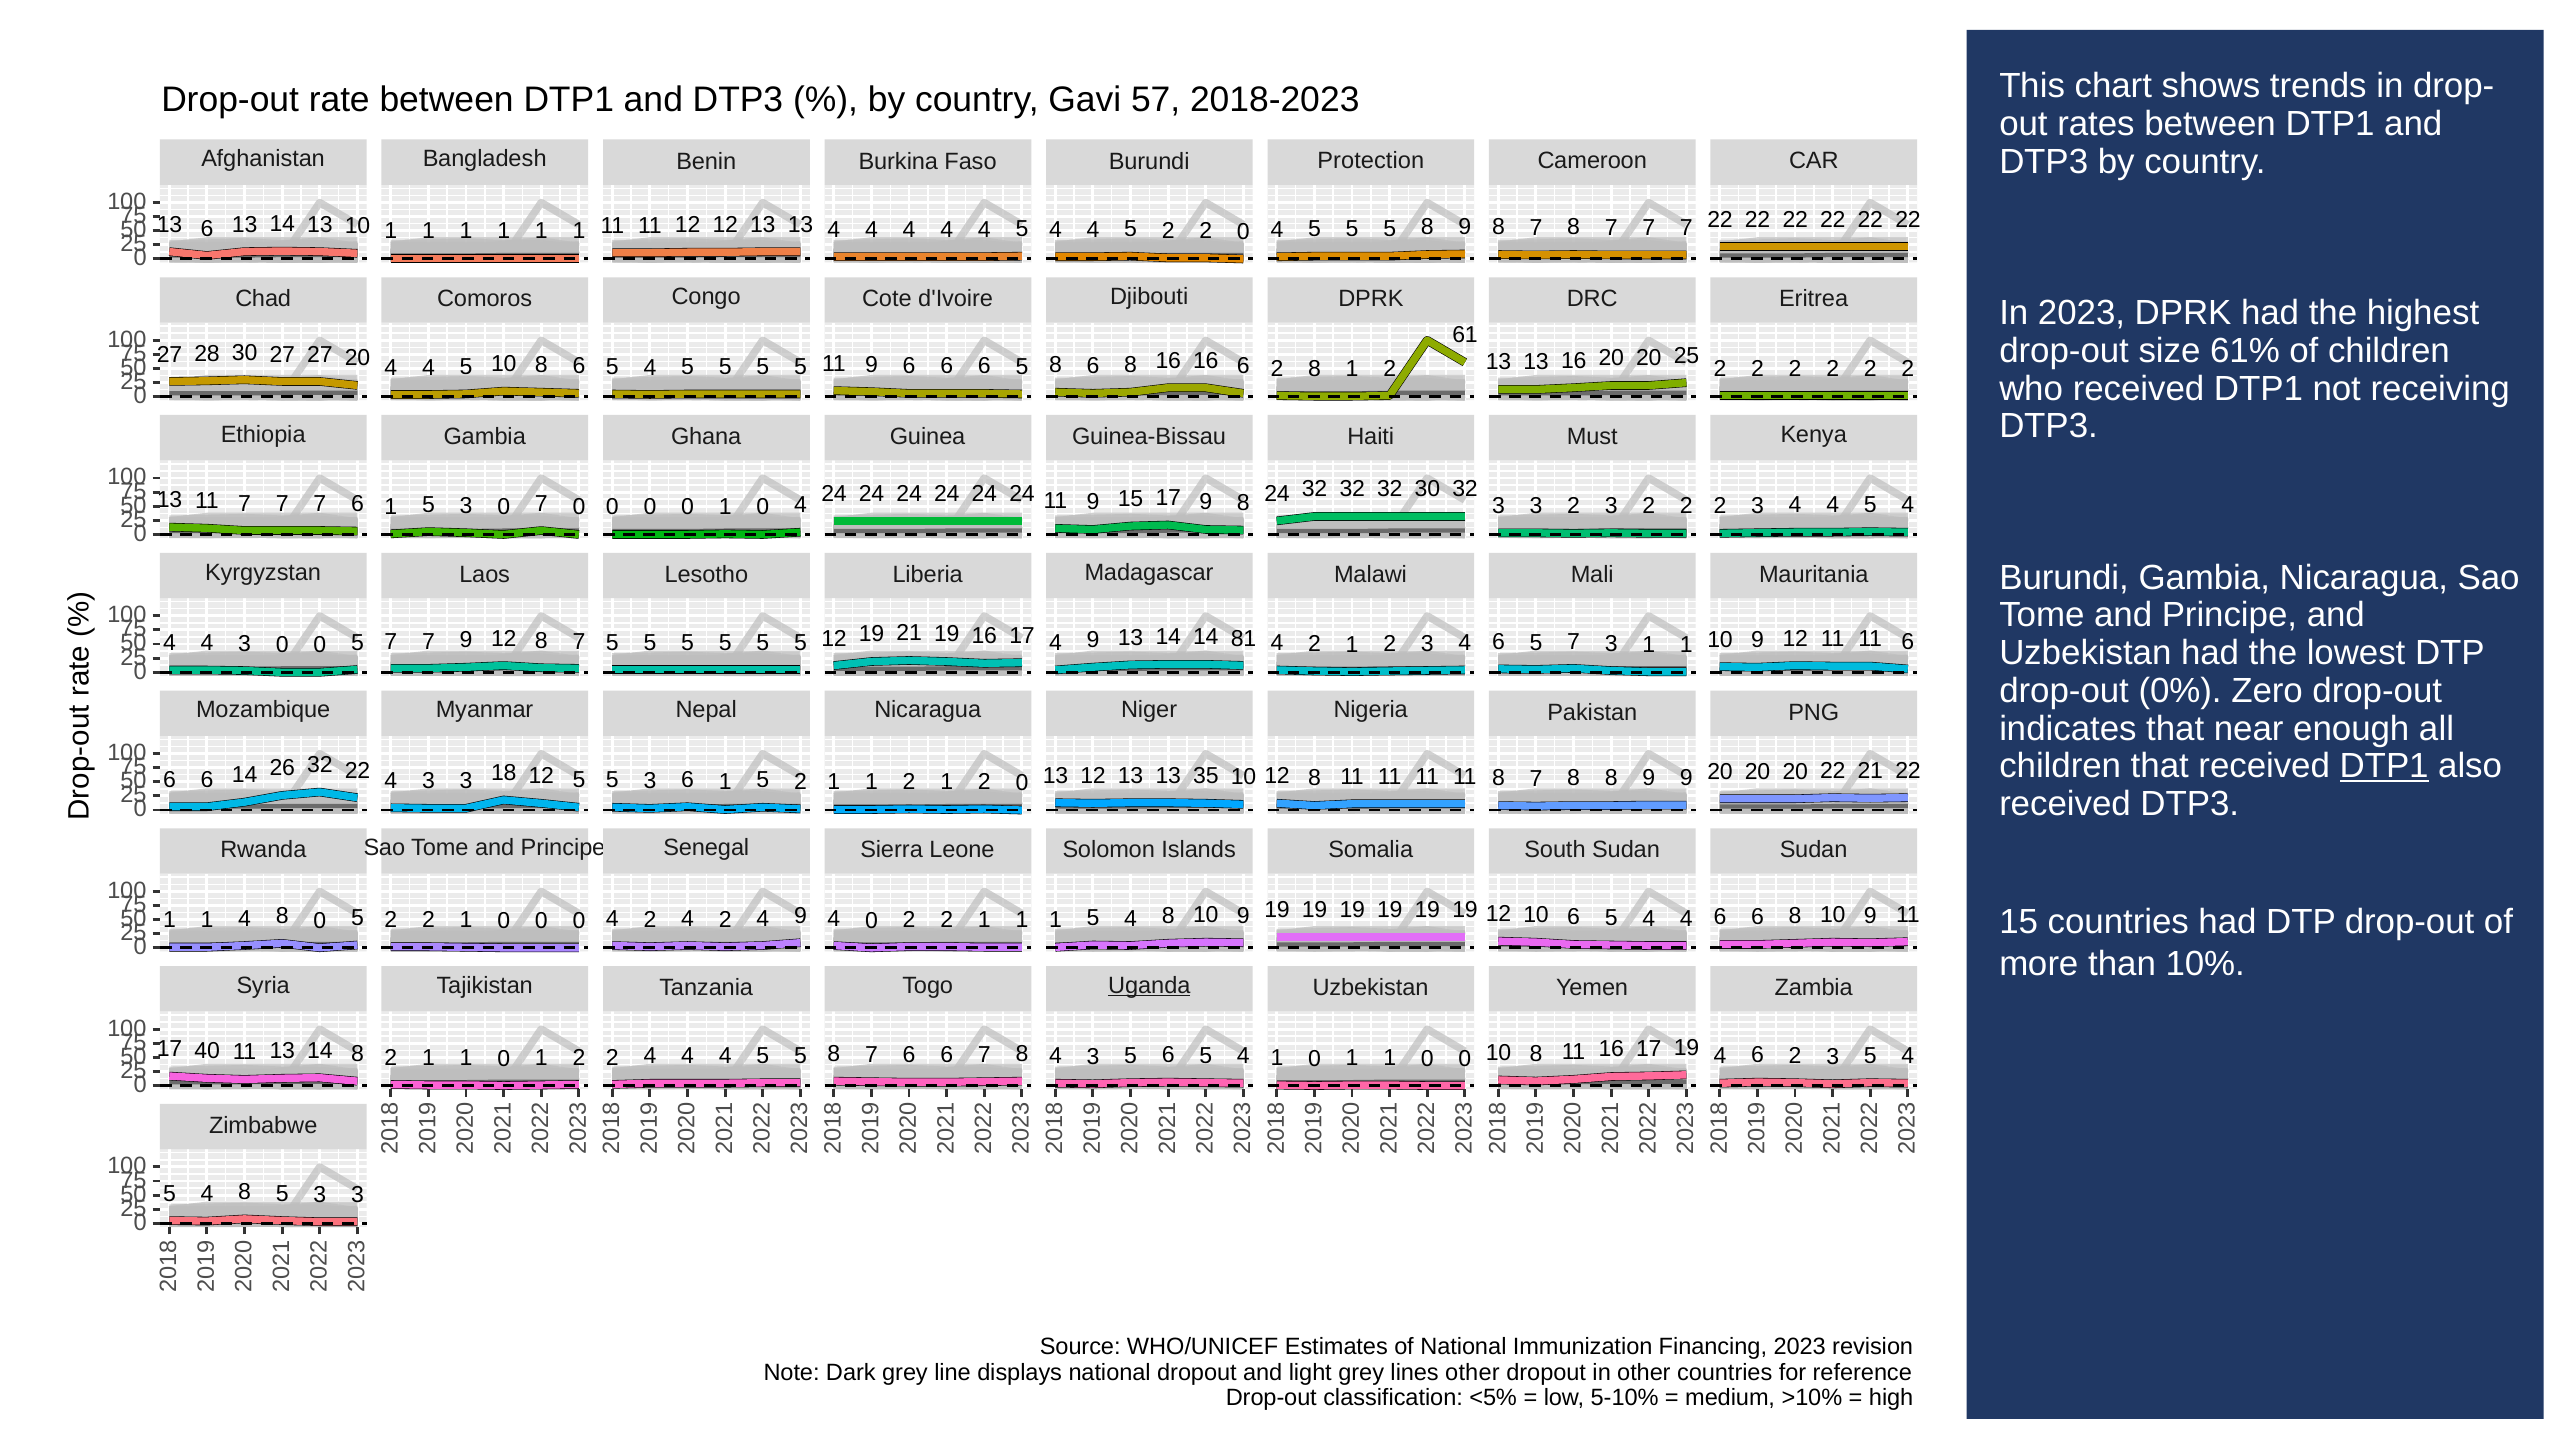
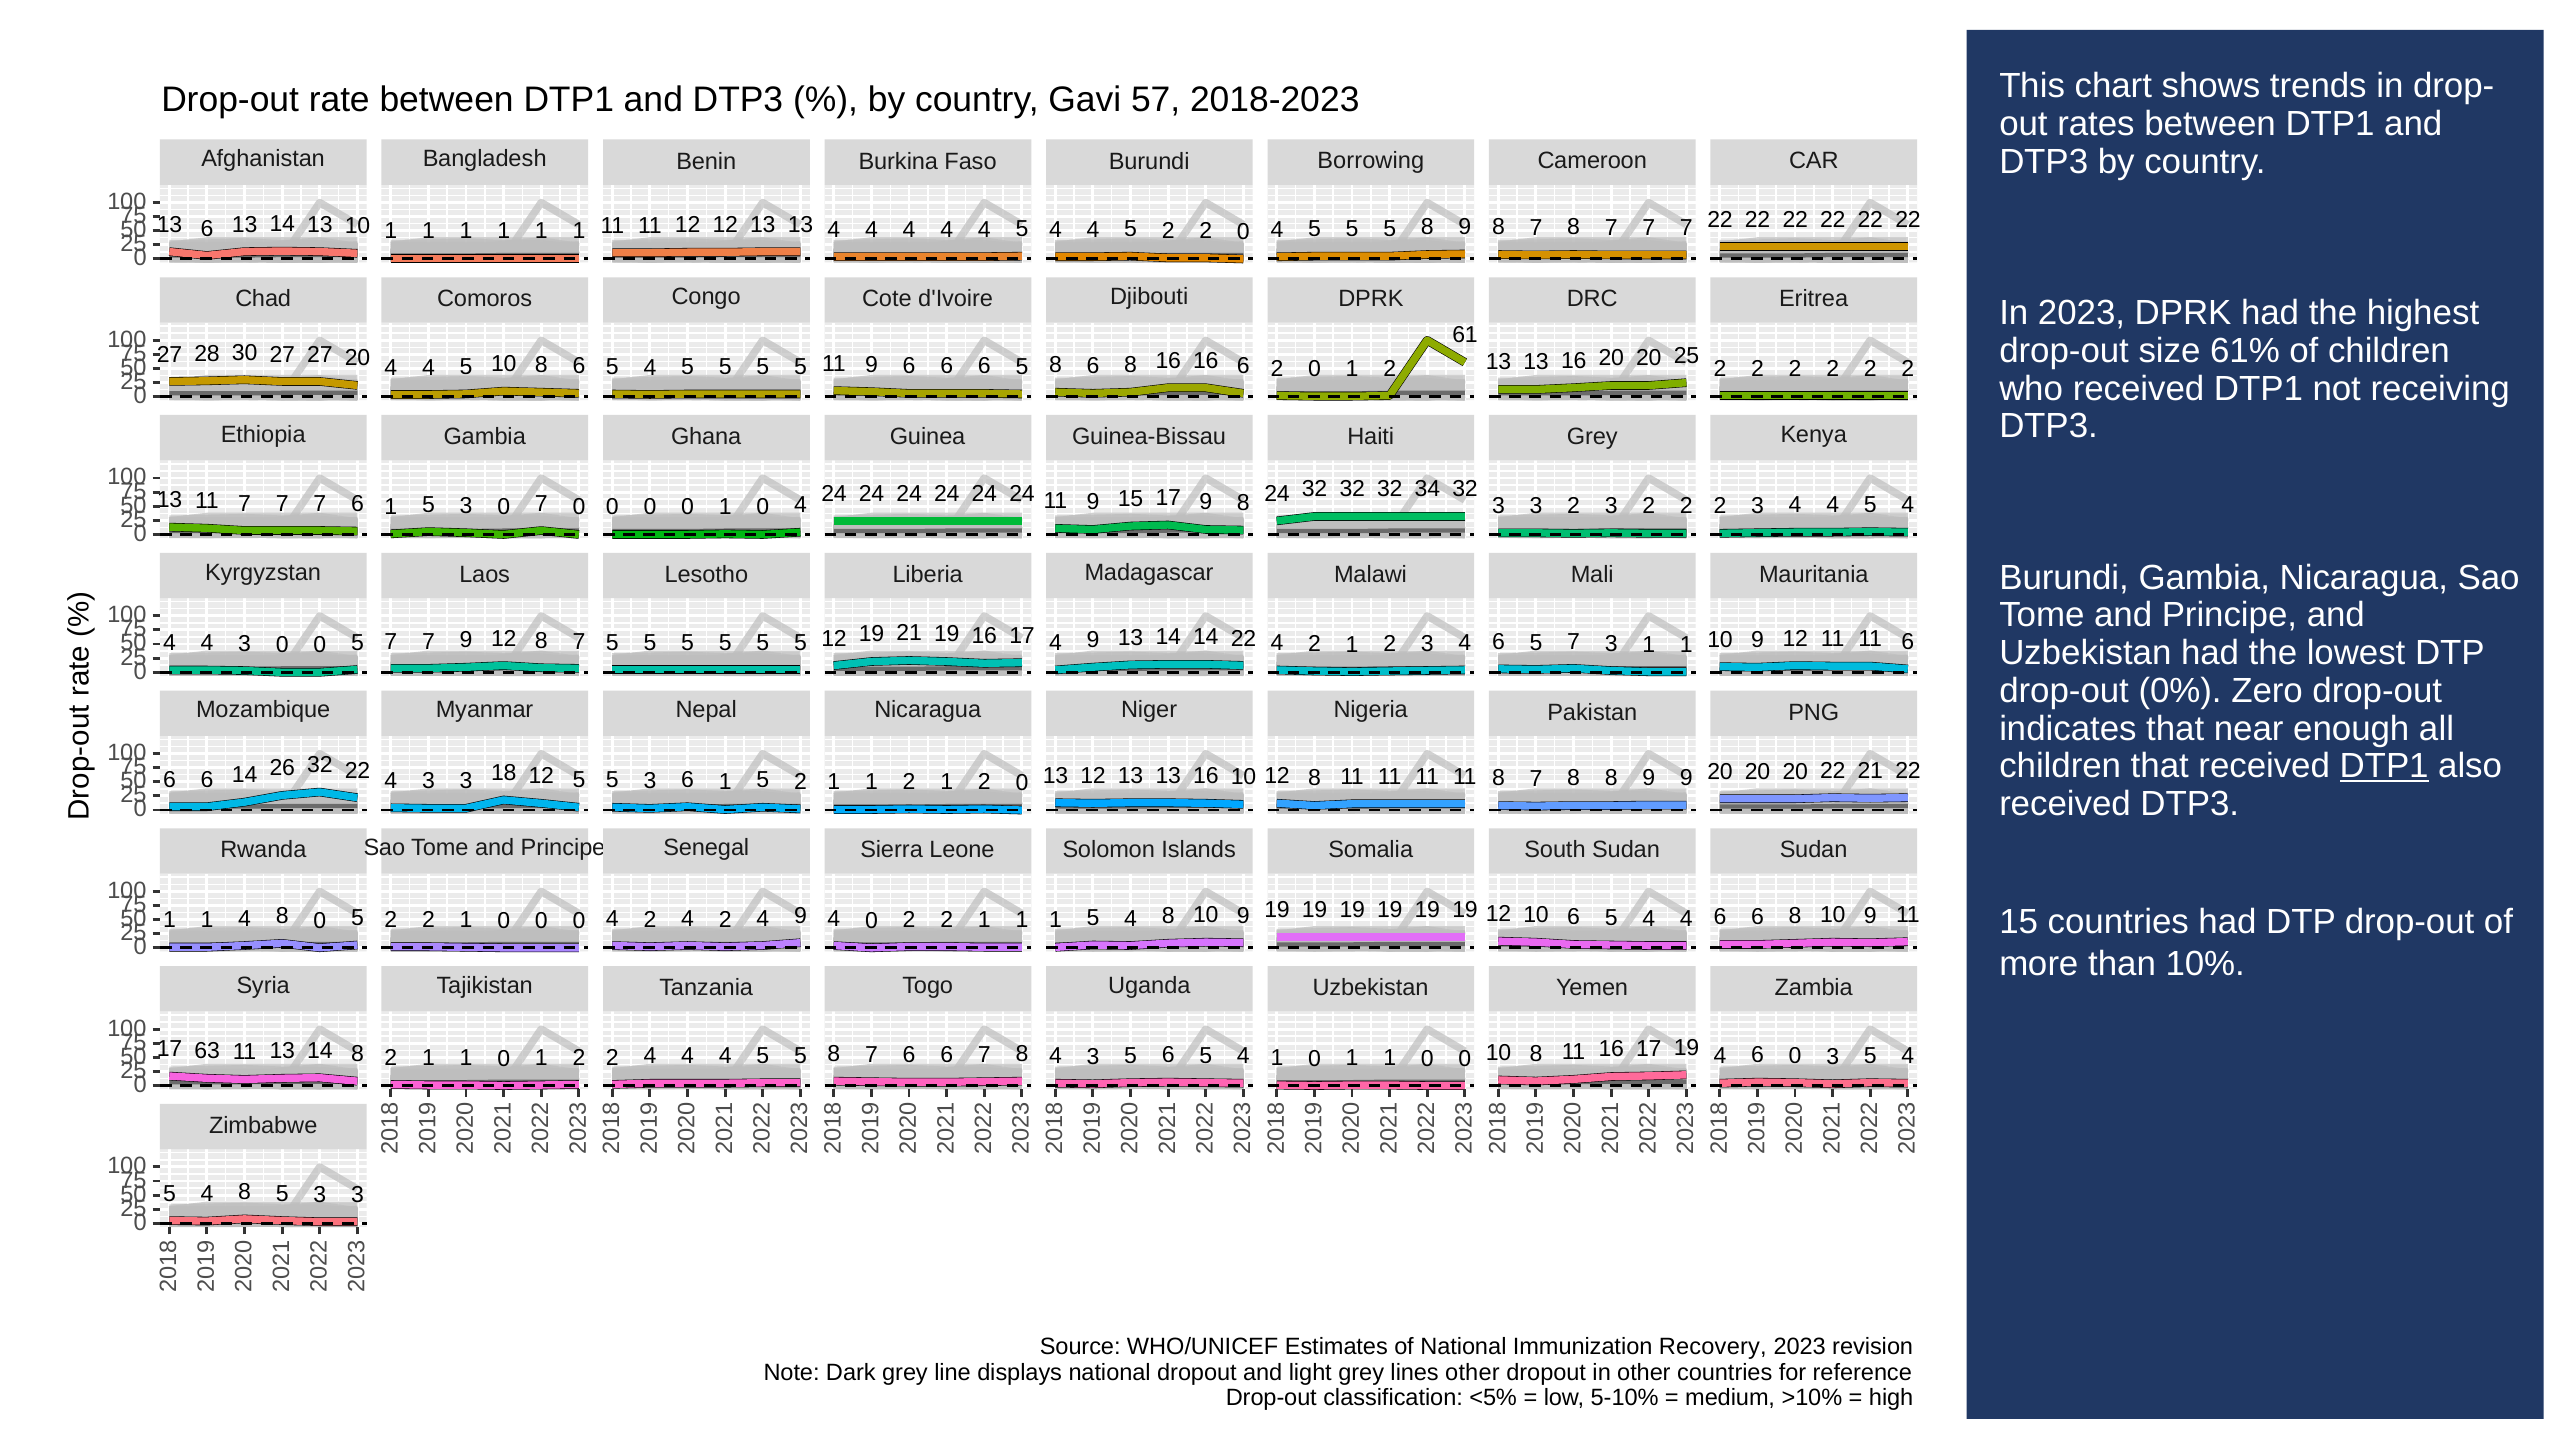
Protection: Protection -> Borrowing (1371, 161)
8: 8 -> 0 (1315, 369)
Haiti Must: Must -> Grey (1592, 437)
32 30: 30 -> 34 (1427, 489)
14 81: 81 -> 22 (1244, 638)
12 13 13 35: 35 -> 16 (1206, 776)
Uganda underline: present -> none (1149, 986)
40: 40 -> 63 (207, 1051)
6 2: 2 -> 0 (1795, 1056)
Financing: Financing -> Recovery (1713, 1347)
